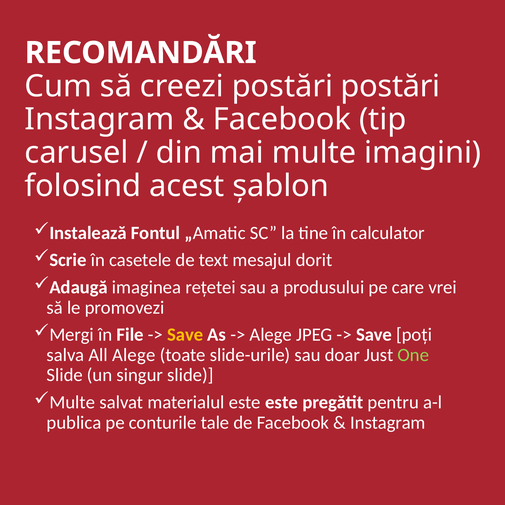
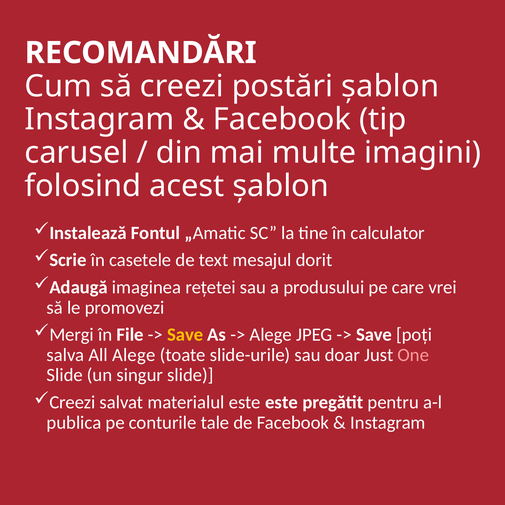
postări postări: postări -> șablon (390, 86)
One colour: light green -> pink (413, 355)
Multe: Multe -> Creezi (72, 402)
